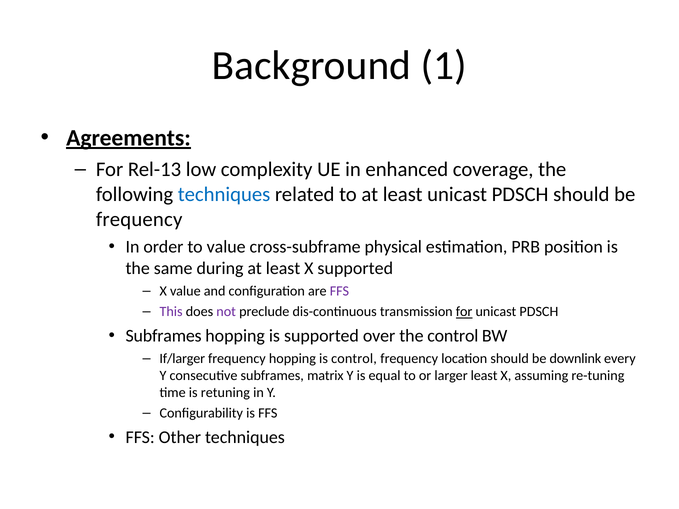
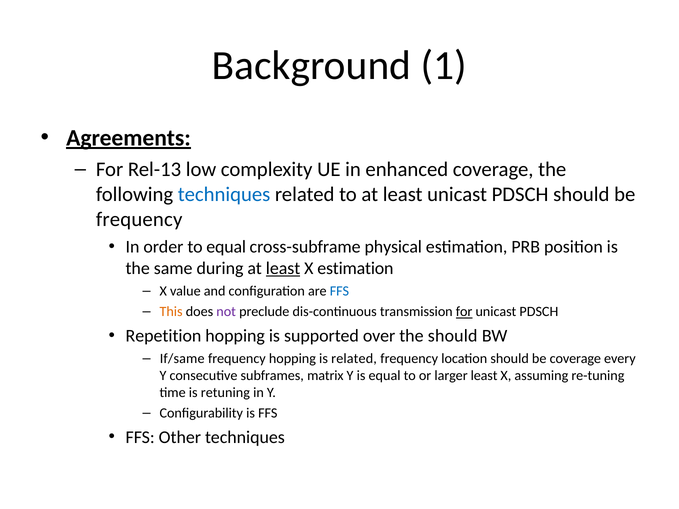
to value: value -> equal (226, 247)
least underline: none -> present (283, 268)
X supported: supported -> estimation (355, 268)
FFS colour: purple -> blue (339, 291)
This colour: purple -> orange (171, 312)
Subframes: Subframes -> Repetition (163, 336)
the control: control -> should (453, 336)
If/larger: If/larger -> If/same (182, 359)
is control: control -> related (354, 359)
be downlink: downlink -> coverage (575, 359)
